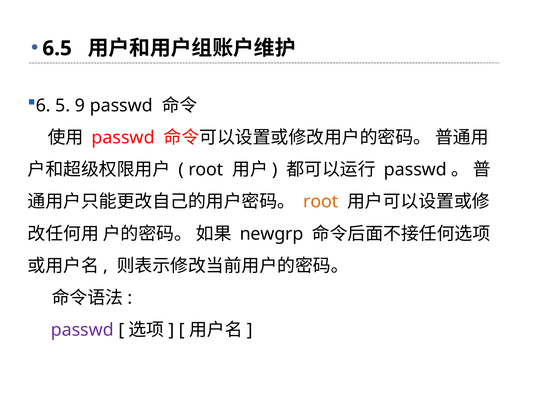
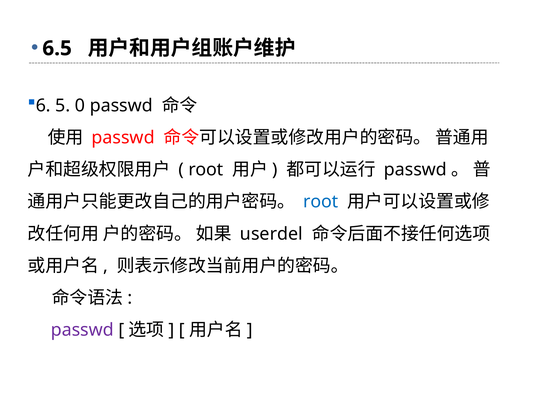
9: 9 -> 0 (80, 106)
root colour: orange -> blue (321, 202)
newgrp: newgrp -> userdel (271, 234)
